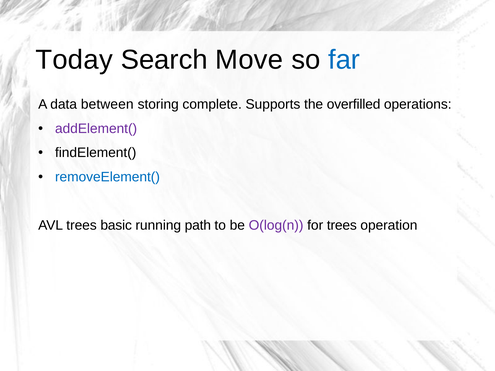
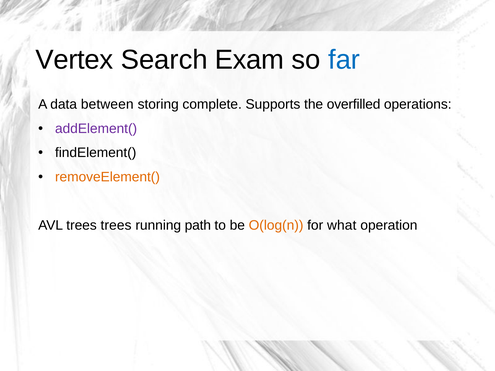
Today: Today -> Vertex (74, 60)
Move: Move -> Exam (249, 60)
removeElement( colour: blue -> orange (107, 177)
trees basic: basic -> trees (116, 225)
O(log(n colour: purple -> orange (276, 225)
for trees: trees -> what (342, 225)
